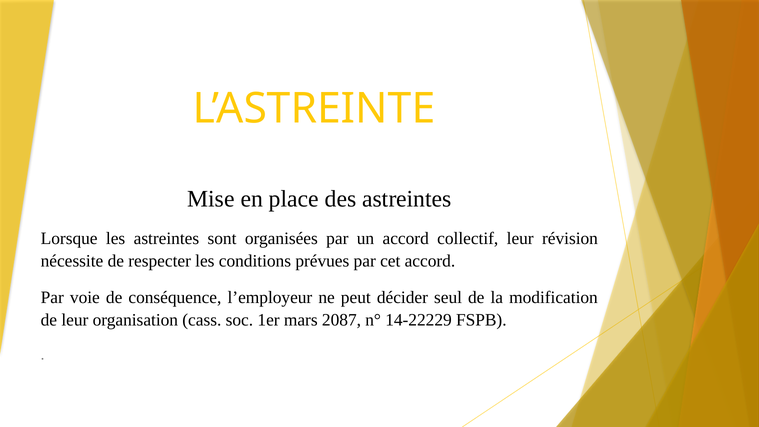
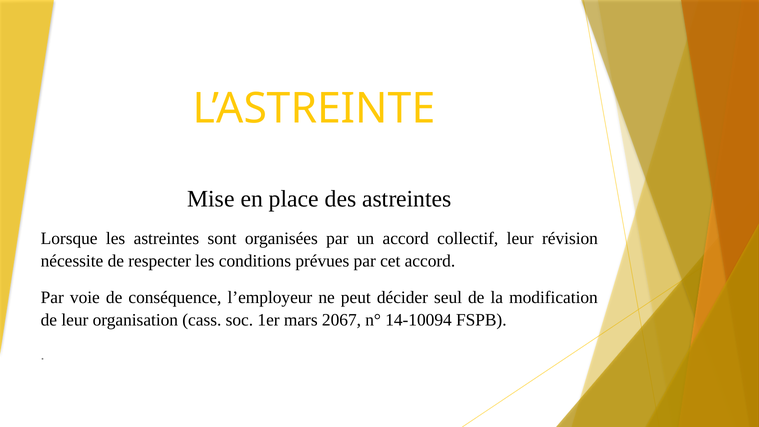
2087: 2087 -> 2067 (342, 320)
14-22229: 14-22229 -> 14-10094 (419, 320)
